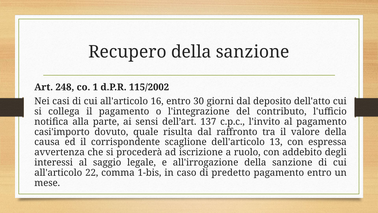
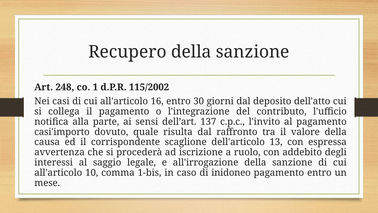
22: 22 -> 10 (92, 172)
predetto: predetto -> inidoneo (231, 172)
